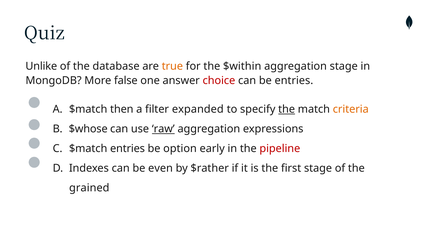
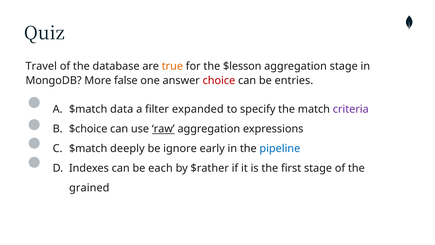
Unlike: Unlike -> Travel (41, 66)
$within: $within -> $lesson (242, 66)
then: then -> data (122, 109)
the underline: present -> none (287, 109)
criteria colour: orange -> purple (351, 109)
$whose: $whose -> $choice (88, 129)
$match entries: entries -> deeply (127, 148)
option: option -> ignore (180, 148)
pipeline colour: red -> blue (280, 148)
even: even -> each (160, 168)
